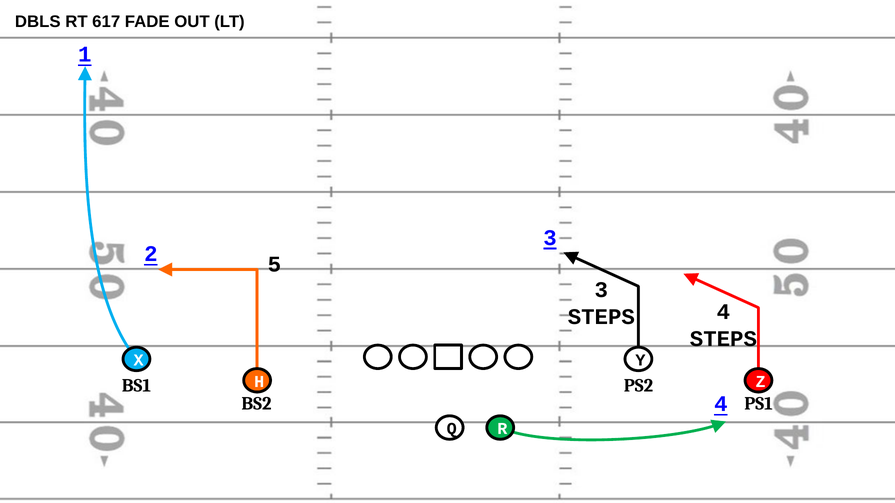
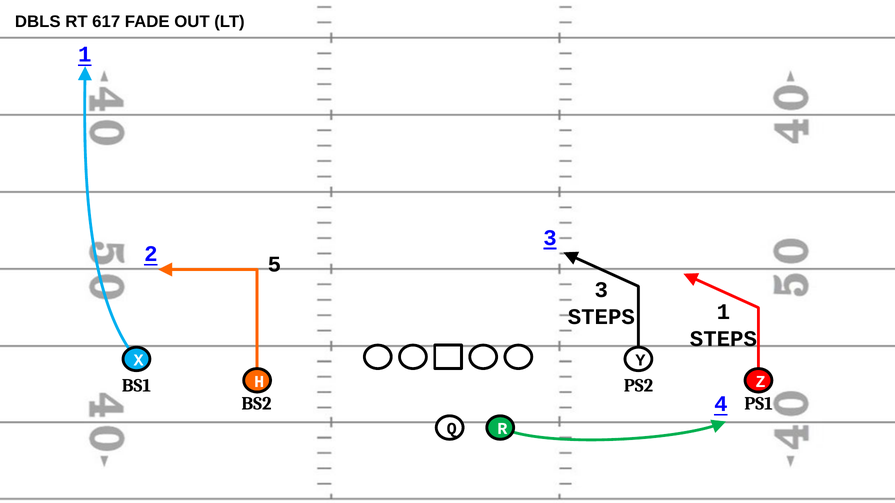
STEPS 4: 4 -> 1 (723, 312)
